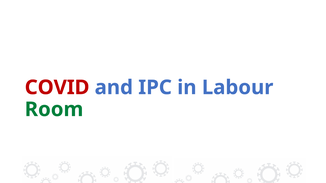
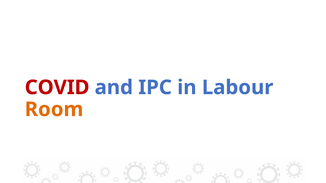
Room colour: green -> orange (54, 110)
